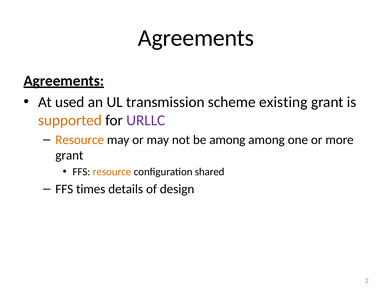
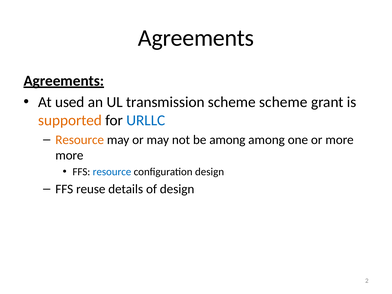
scheme existing: existing -> scheme (283, 102)
URLLC colour: purple -> blue (146, 120)
grant: grant -> more (69, 155)
resource colour: orange -> blue (112, 172)
configuration shared: shared -> design (210, 172)
times: times -> reuse (91, 189)
